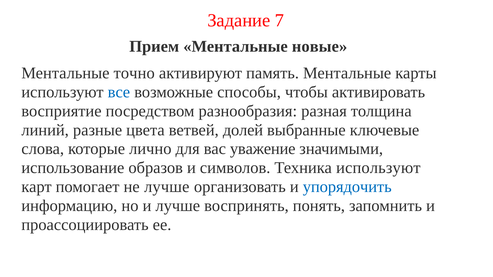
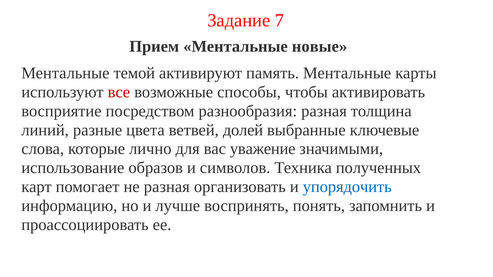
точно: точно -> темой (134, 73)
все colour: blue -> red (119, 92)
Техника используют: используют -> полученных (378, 168)
не лучше: лучше -> разная (167, 187)
